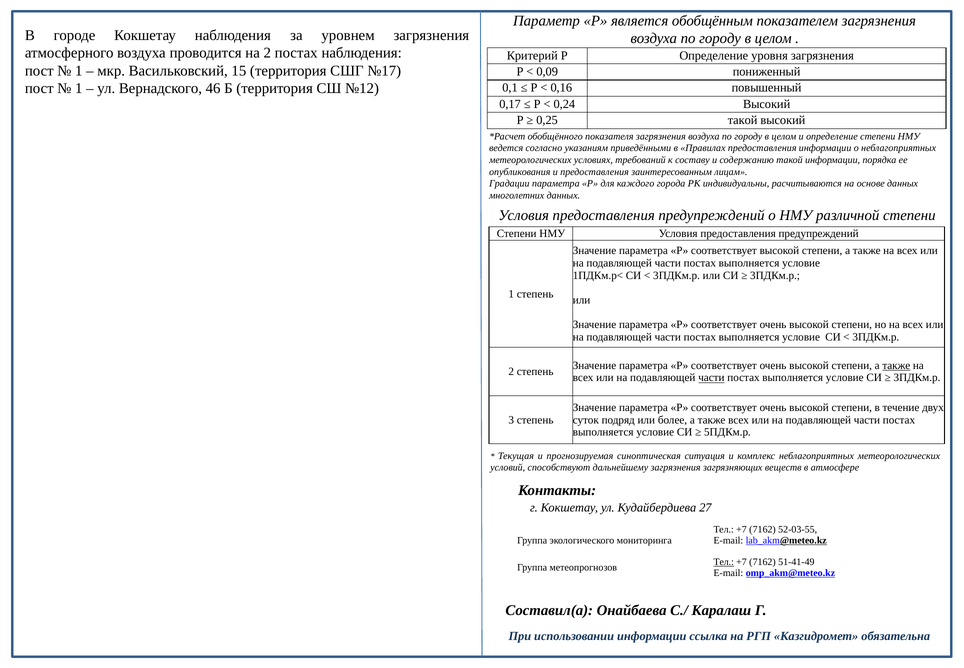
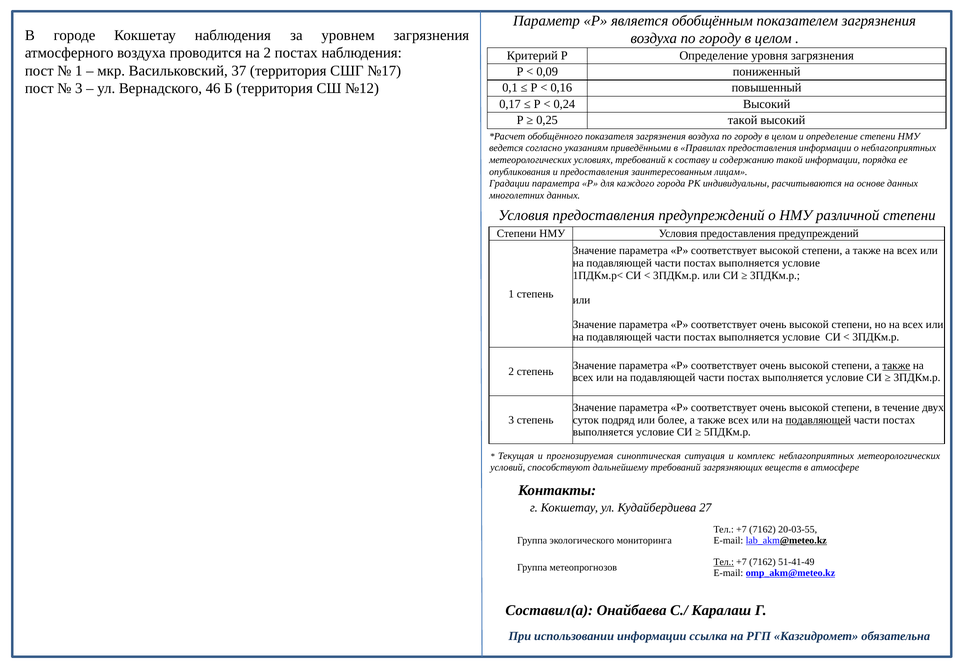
15: 15 -> 37 (239, 71)
1: 1 -> 3 (79, 89)
части underline: present -> none (711, 377)
подавляющей underline: none -> present (818, 419)
дальнейшему загрязнения: загрязнения -> требований (676, 467)
52-03-55: 52-03-55 -> 20-03-55 (798, 529)
